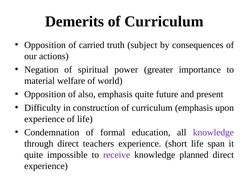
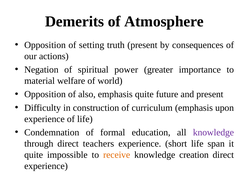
Demerits of Curriculum: Curriculum -> Atmosphere (164, 21)
carried: carried -> setting (92, 45)
truth subject: subject -> present (142, 45)
receive colour: purple -> orange (117, 155)
planned: planned -> creation (194, 155)
